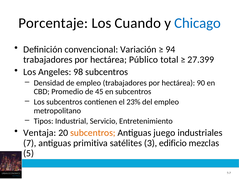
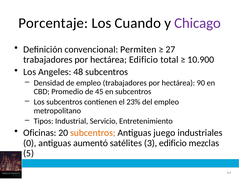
Chicago colour: blue -> purple (198, 23)
Variación: Variación -> Permiten (138, 49)
94: 94 -> 27 (170, 49)
hectárea Público: Público -> Edificio (144, 60)
27.399: 27.399 -> 10.900 (201, 60)
98: 98 -> 48 (78, 72)
Ventaja: Ventaja -> Oficinas (40, 133)
7: 7 -> 0 (30, 143)
primitiva: primitiva -> aumentó (91, 143)
